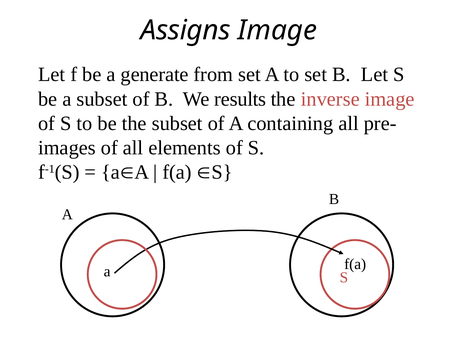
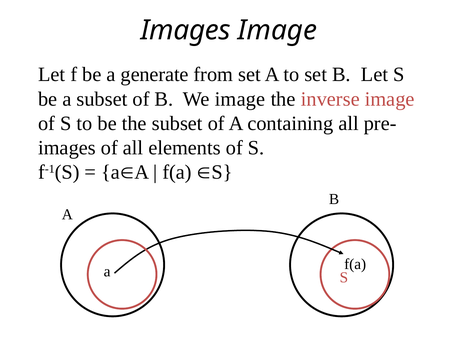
Assigns: Assigns -> Images (186, 30)
We results: results -> image (240, 99)
